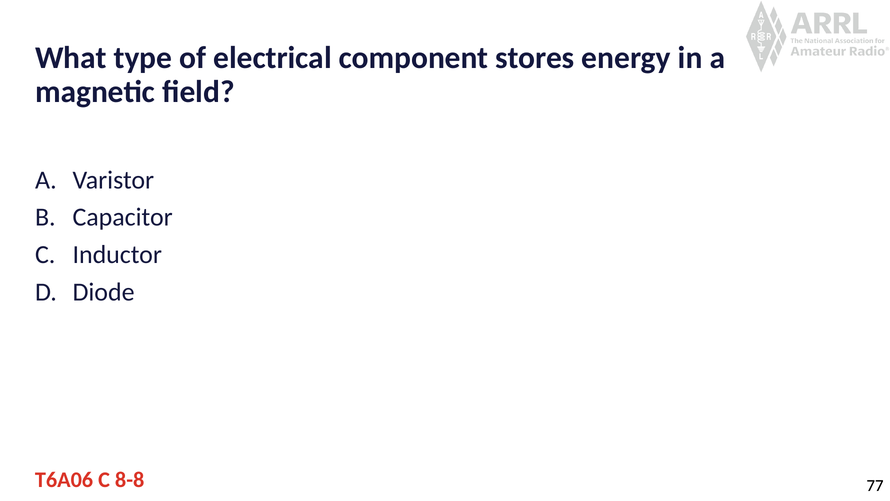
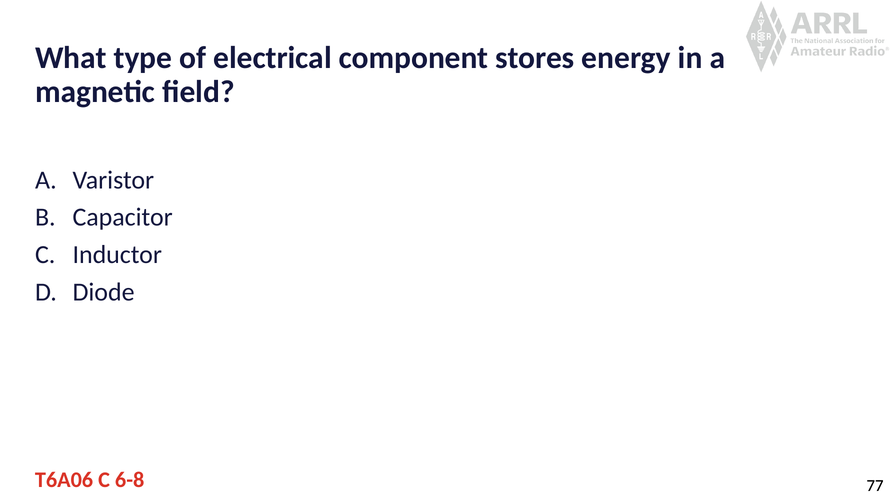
8-8: 8-8 -> 6-8 (130, 479)
